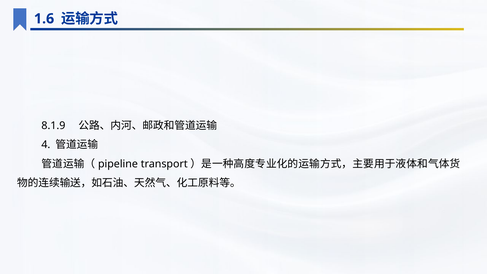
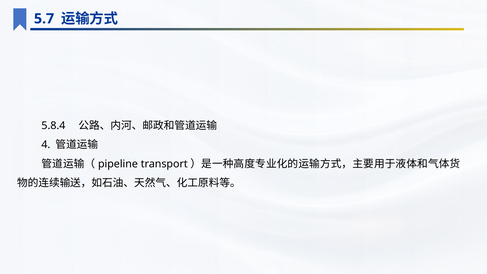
1.6: 1.6 -> 5.7 (44, 19)
8.1.9: 8.1.9 -> 5.8.4 (53, 125)
